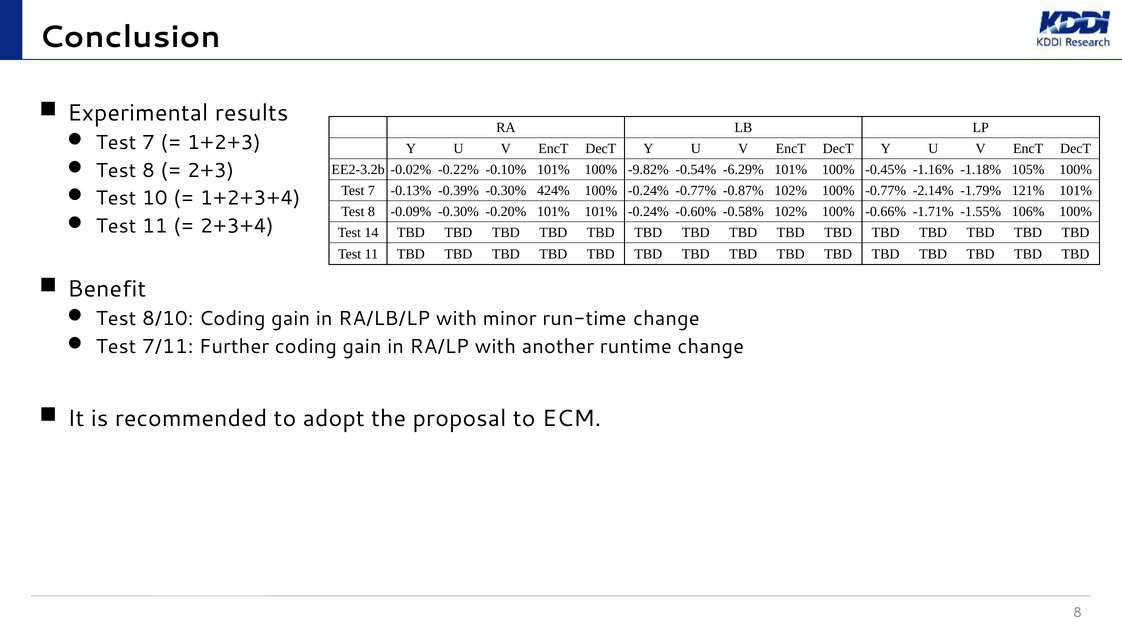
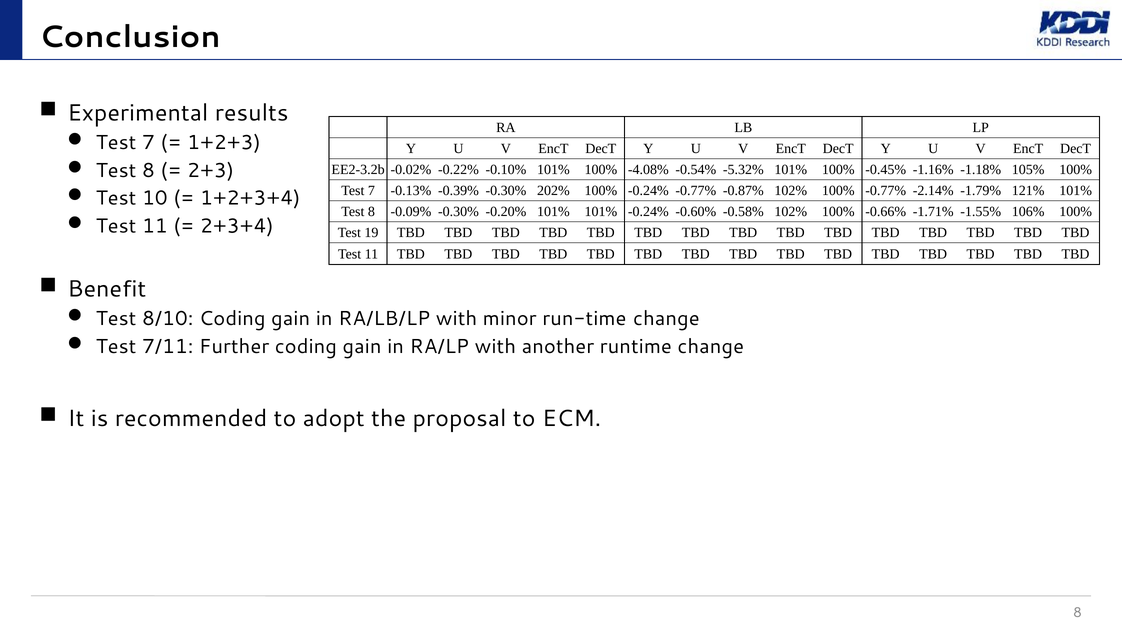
-9.82%: -9.82% -> -4.08% (648, 170)
-6.29%: -6.29% -> -5.32% (743, 170)
424%: 424% -> 202% (553, 191)
14: 14 -> 19 (371, 233)
